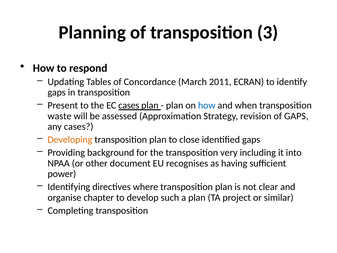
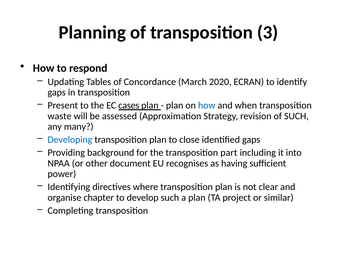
2011: 2011 -> 2020 (220, 82)
of GAPS: GAPS -> SUCH (296, 116)
any cases: cases -> many (79, 127)
Developing colour: orange -> blue (70, 140)
very: very -> part (229, 153)
